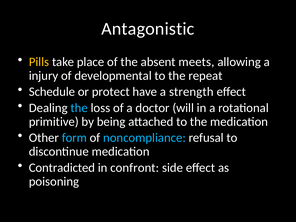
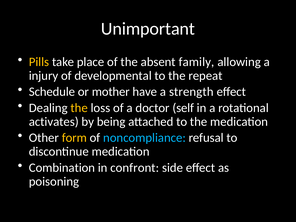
Antagonistic: Antagonistic -> Unimportant (148, 29)
meets: meets -> family (196, 62)
protect: protect -> mother (111, 92)
the colour: light blue -> yellow (79, 108)
will: will -> self (183, 108)
primitive: primitive -> activates (54, 122)
form colour: light blue -> yellow (74, 138)
Contradicted: Contradicted -> Combination (62, 168)
